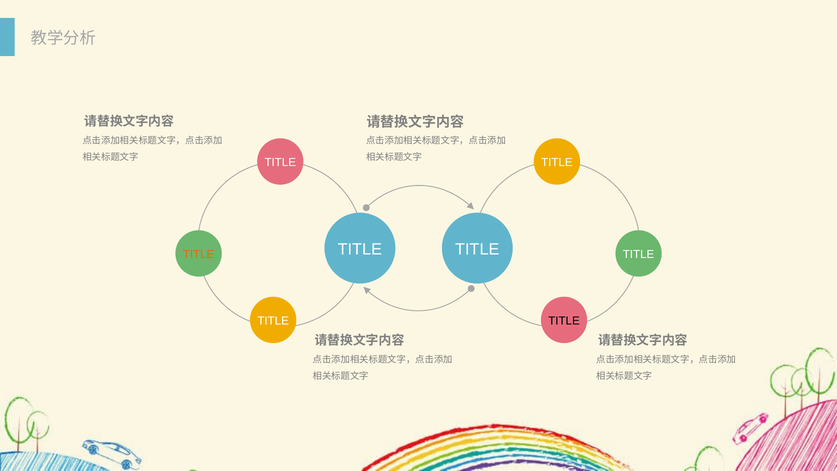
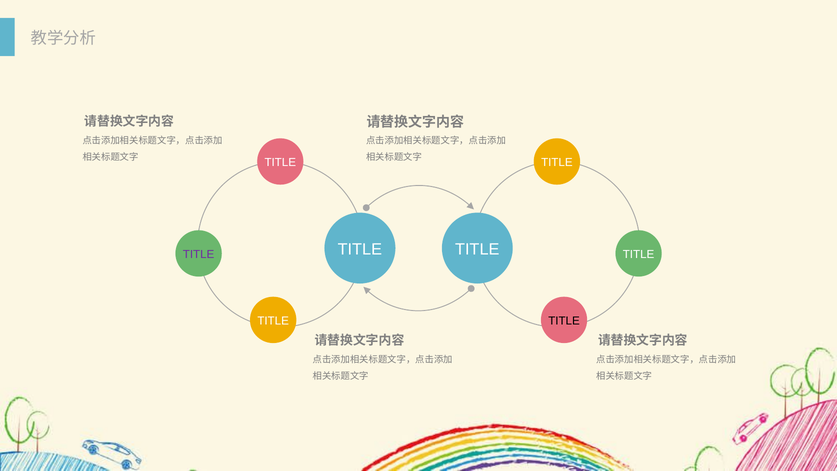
TITLE colour: orange -> purple (199, 254)
